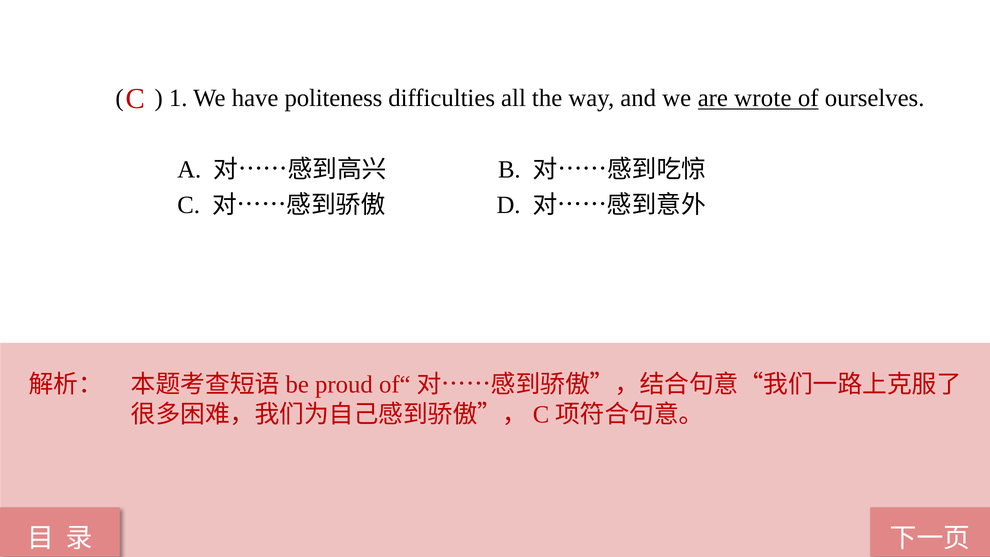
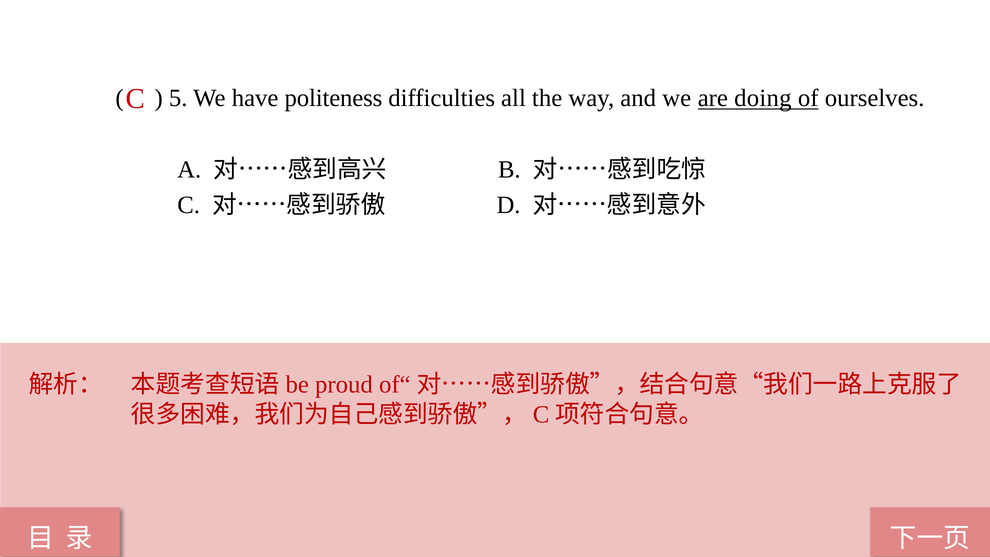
1: 1 -> 5 (178, 98)
wrote: wrote -> doing (763, 98)
